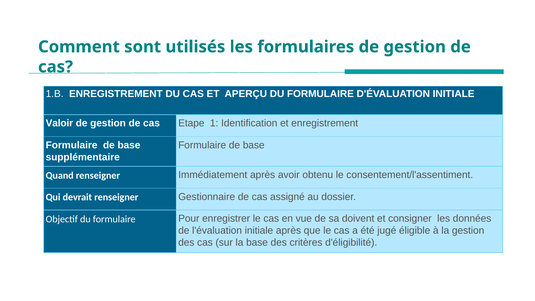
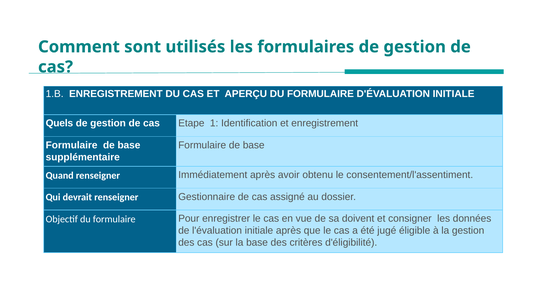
Valoir: Valoir -> Quels (59, 123)
